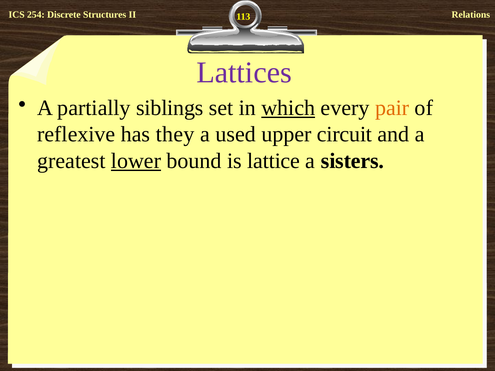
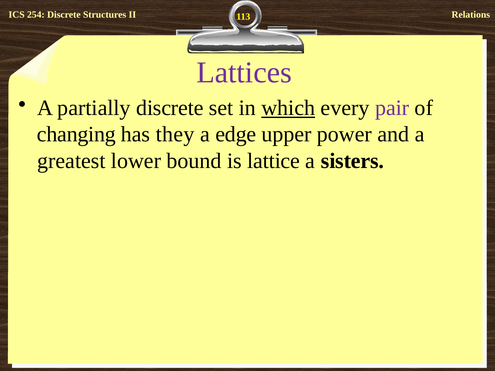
partially siblings: siblings -> discrete (170, 108)
pair colour: orange -> purple (392, 108)
reflexive: reflexive -> changing (76, 134)
used: used -> edge (236, 134)
circuit: circuit -> power (344, 134)
lower underline: present -> none (136, 161)
